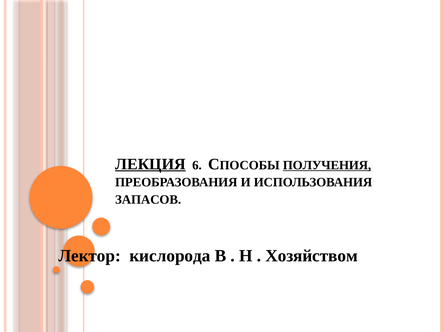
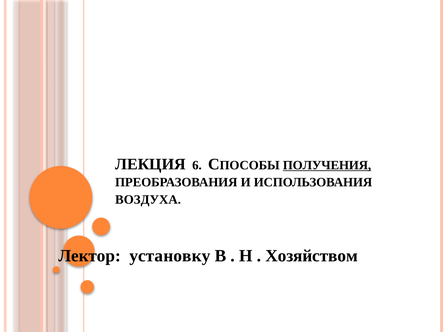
ЛЕКЦИЯ underline: present -> none (150, 164)
ЗАПАСОВ: ЗАПАСОВ -> ВОЗДУХА (148, 200)
кислорода: кислорода -> установку (170, 256)
